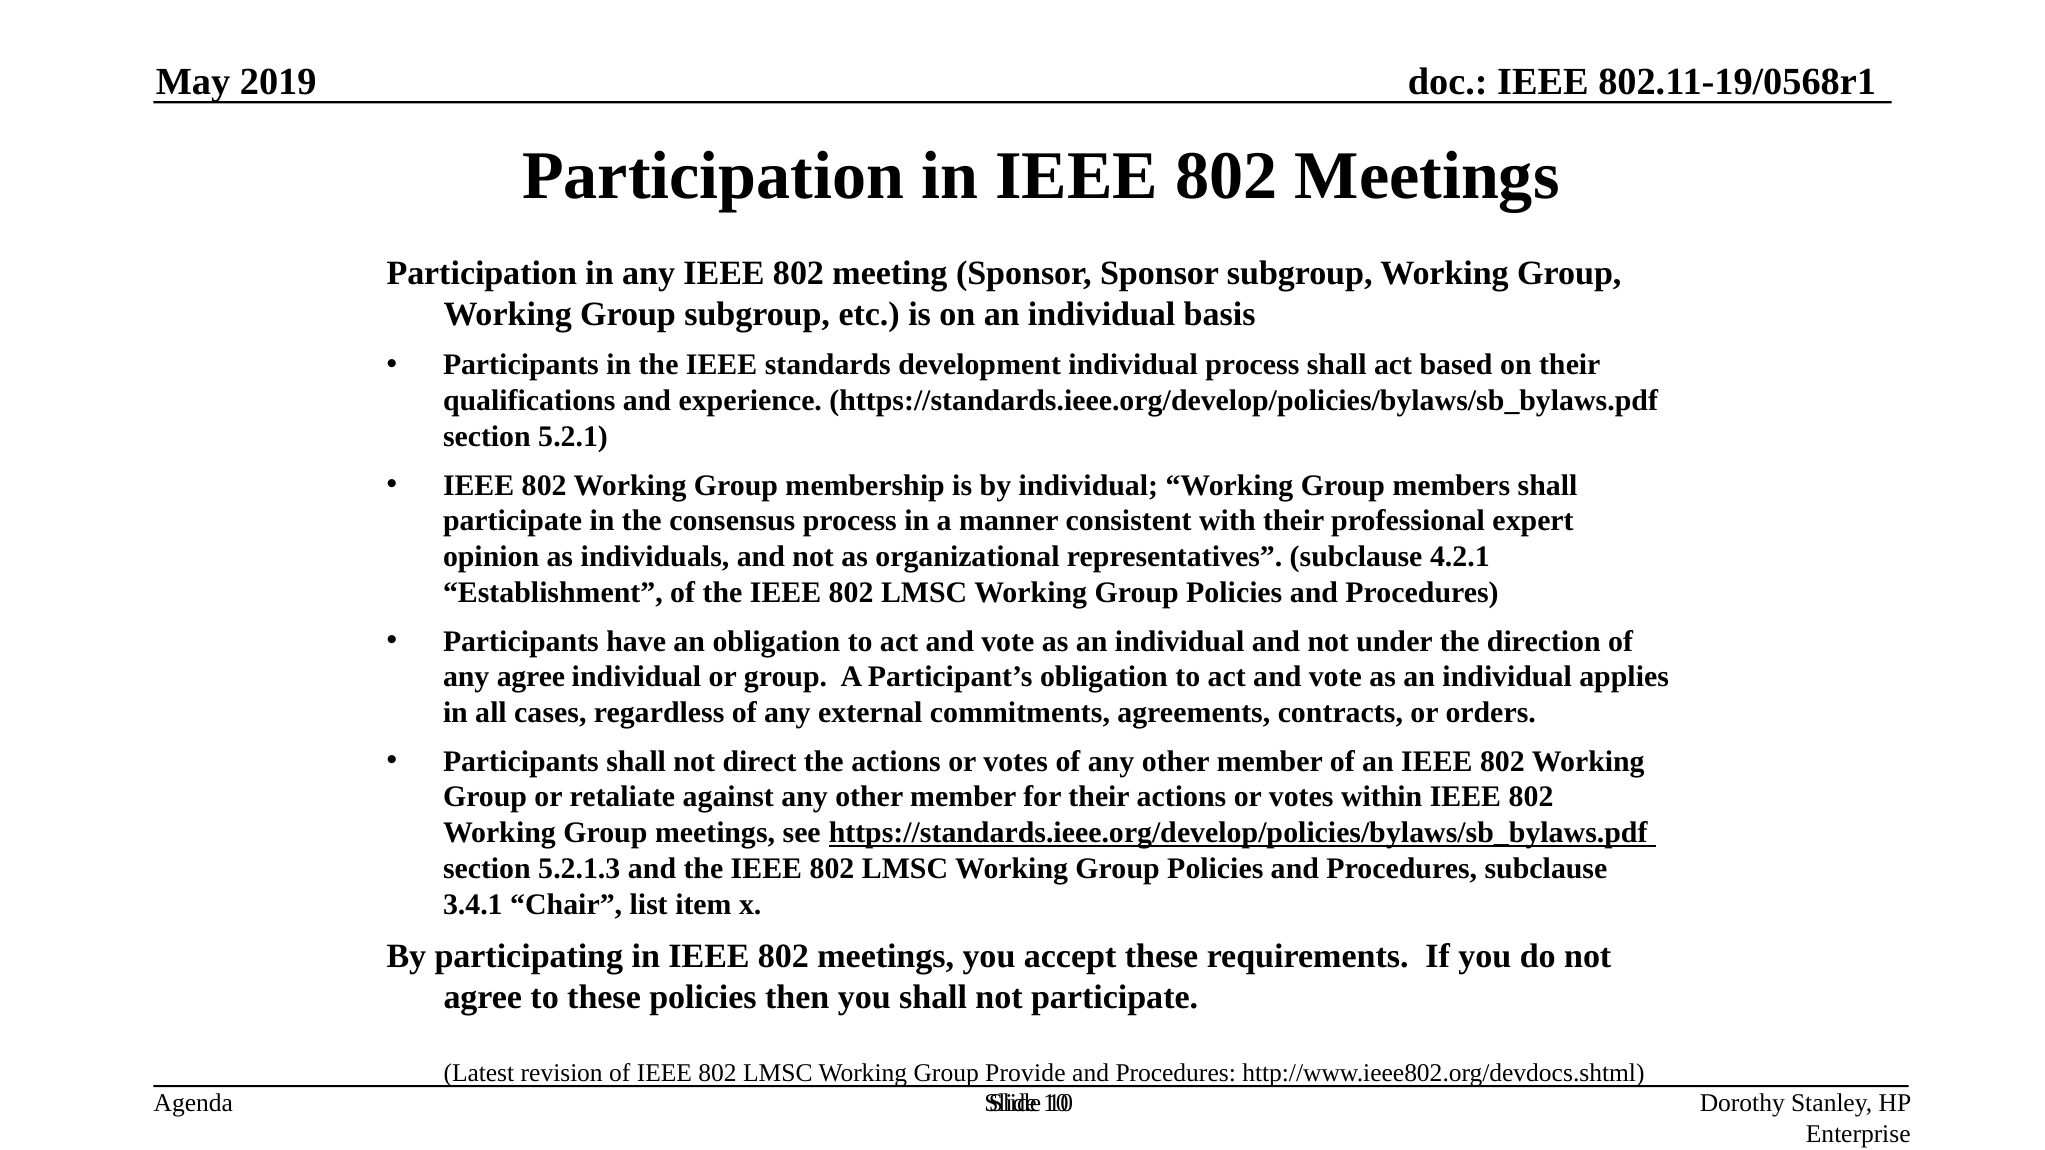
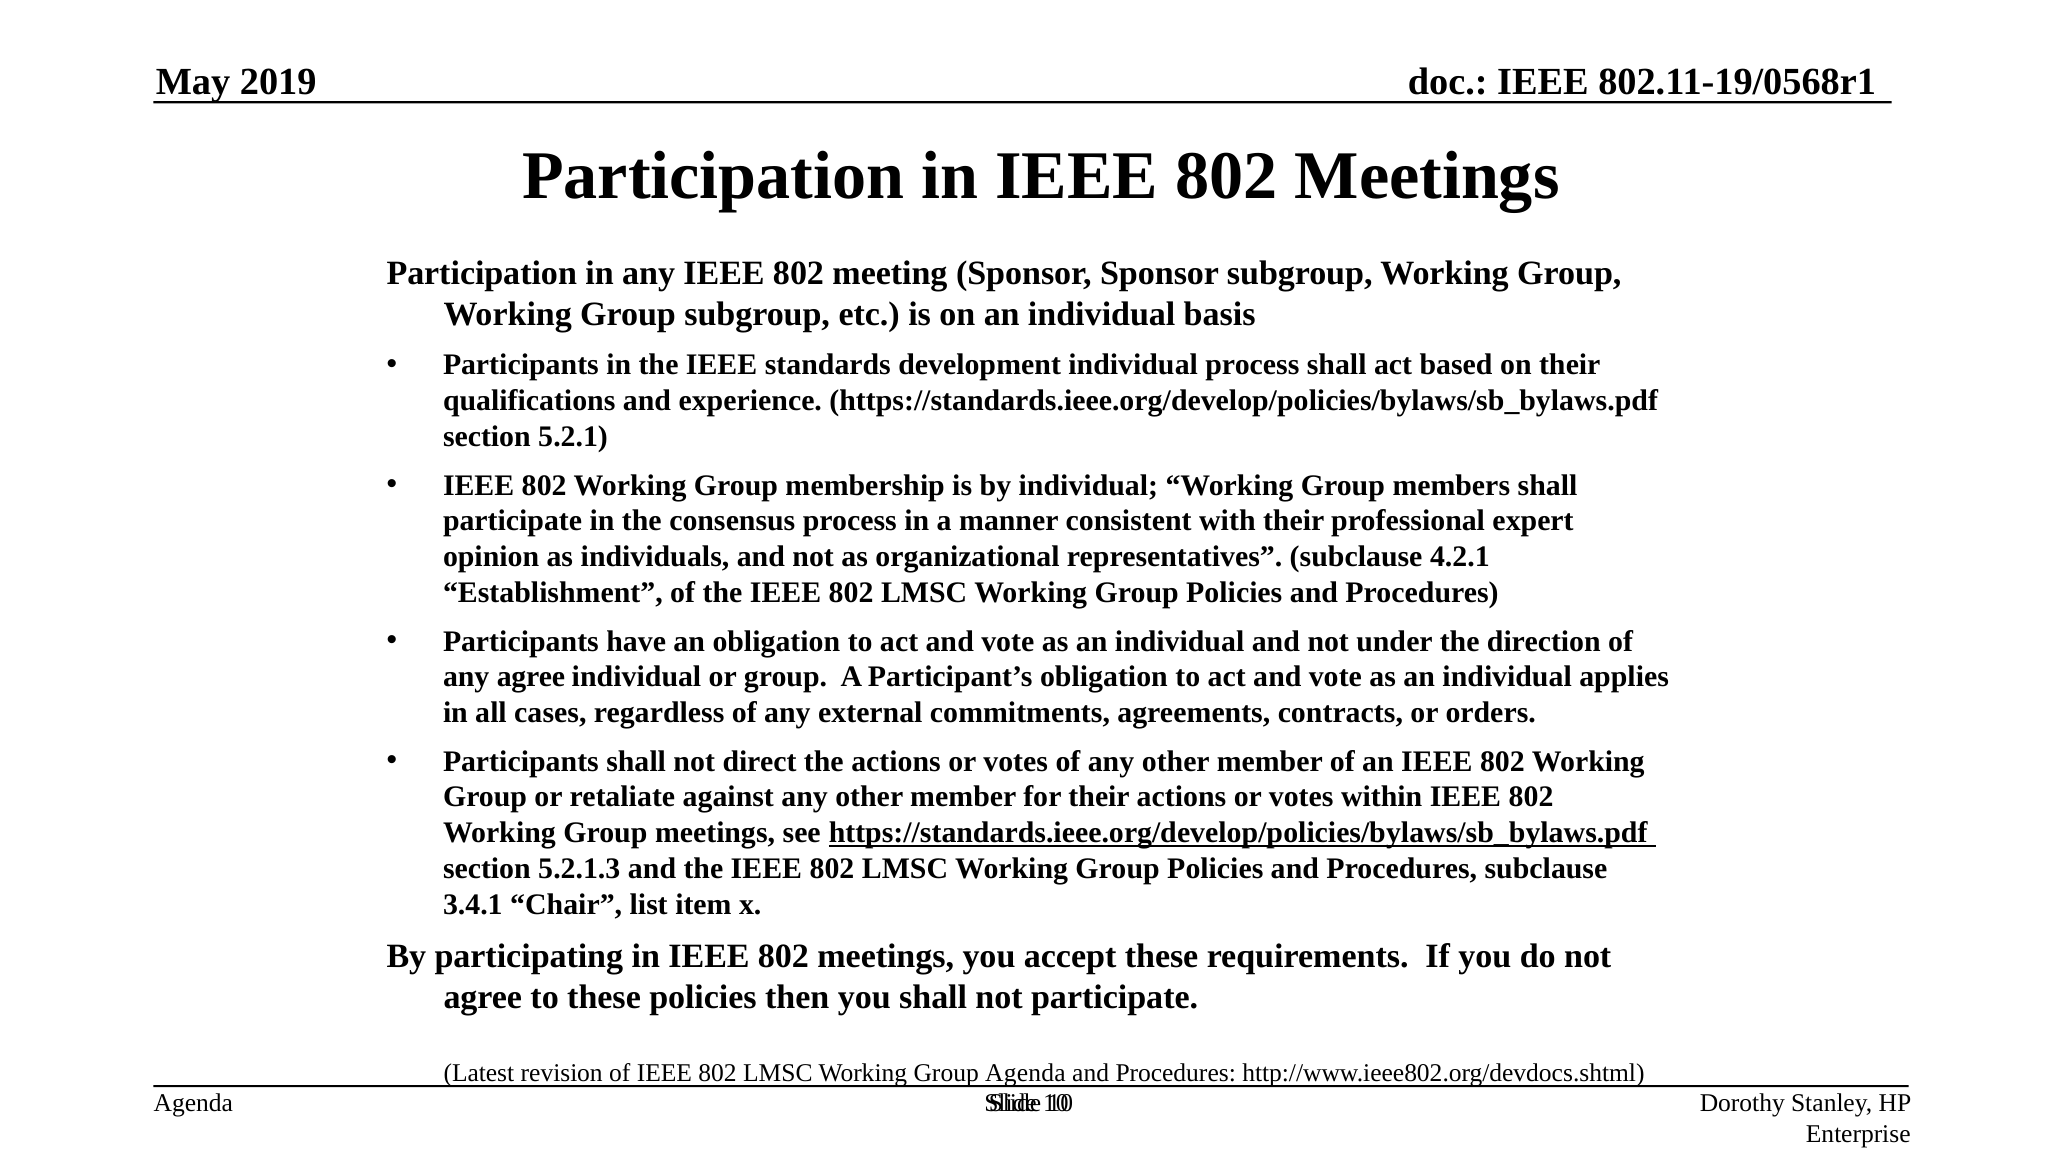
Group Provide: Provide -> Agenda (1025, 1073)
